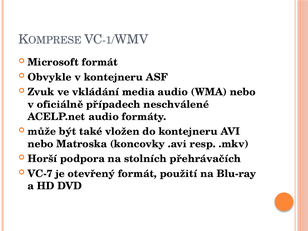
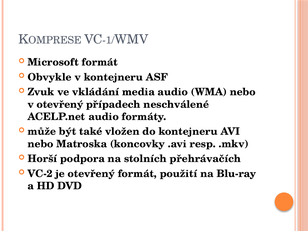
v oficiálně: oficiálně -> otevřený (60, 104)
VC-7: VC-7 -> VC-2 (40, 174)
